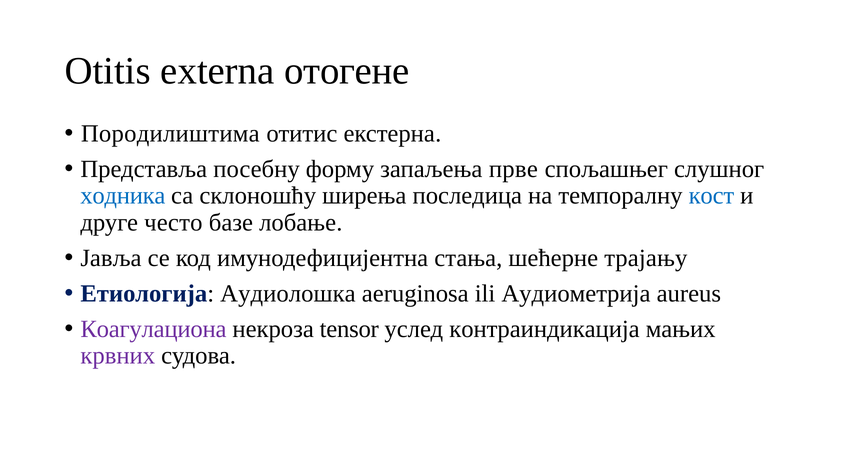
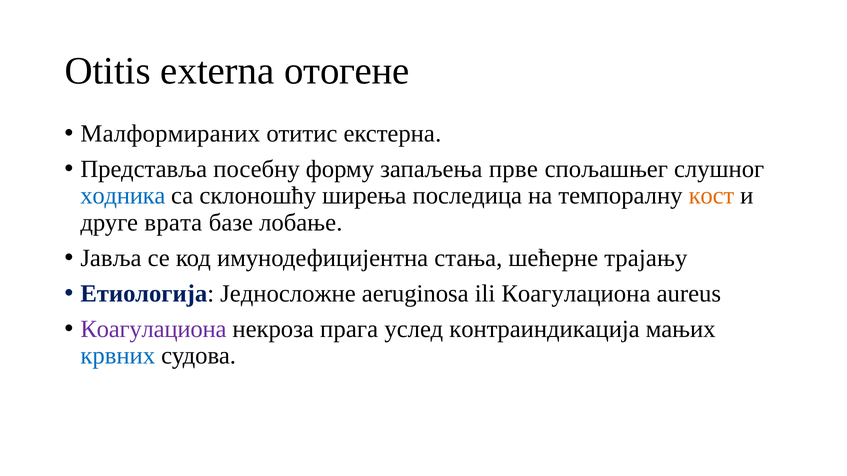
Породилиштима: Породилиштима -> Малформираних (170, 134)
кост colour: blue -> orange (711, 196)
често: често -> врата (173, 223)
Аудиолошка: Аудиолошка -> Једносложне (288, 294)
ili Аудиометрија: Аудиометрија -> Коагулациона (576, 294)
tensor: tensor -> прага (349, 329)
крвних colour: purple -> blue (118, 356)
